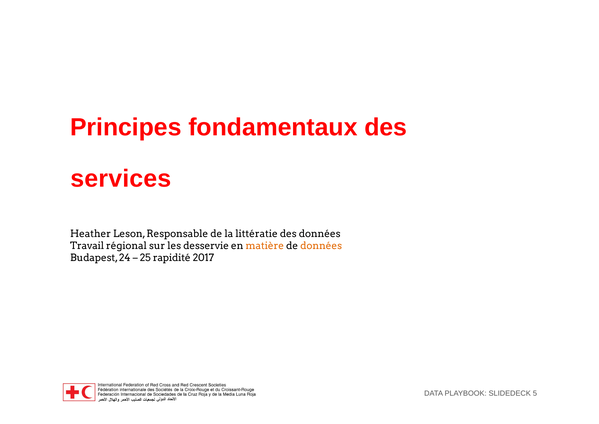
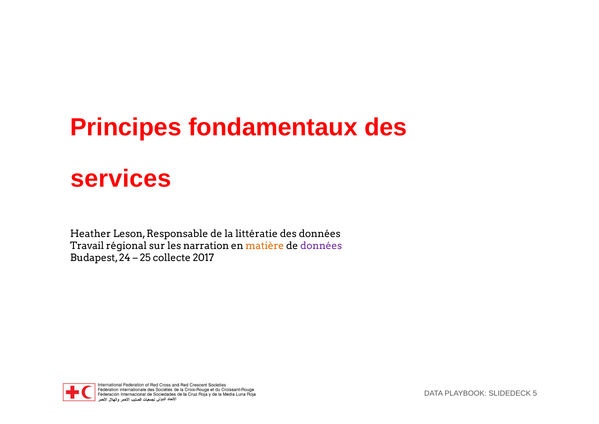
desservie: desservie -> narration (206, 246)
données colour: orange -> purple (321, 246)
rapidité: rapidité -> collecte (172, 258)
